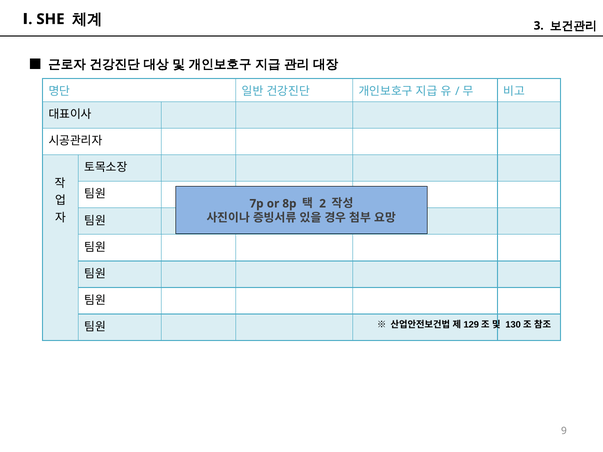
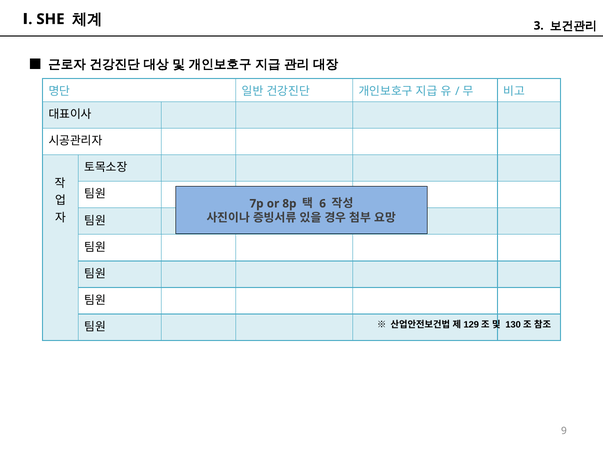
2: 2 -> 6 (323, 204)
